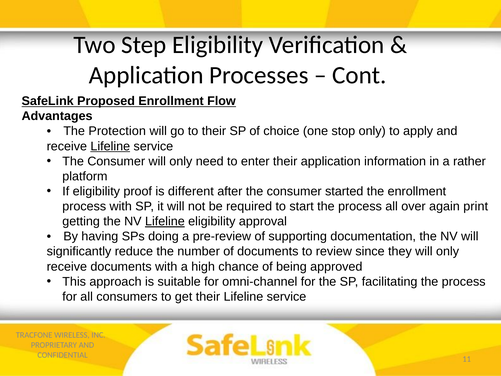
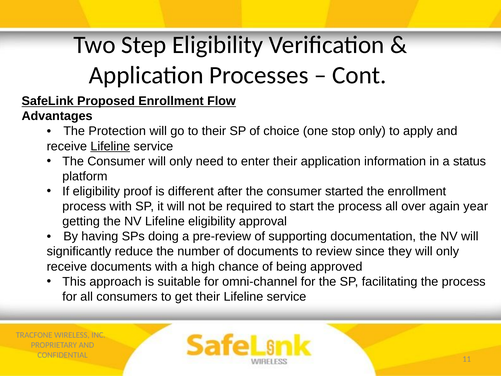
rather: rather -> status (470, 161)
print: print -> year (476, 206)
Lifeline underline: present -> none (165, 221)
